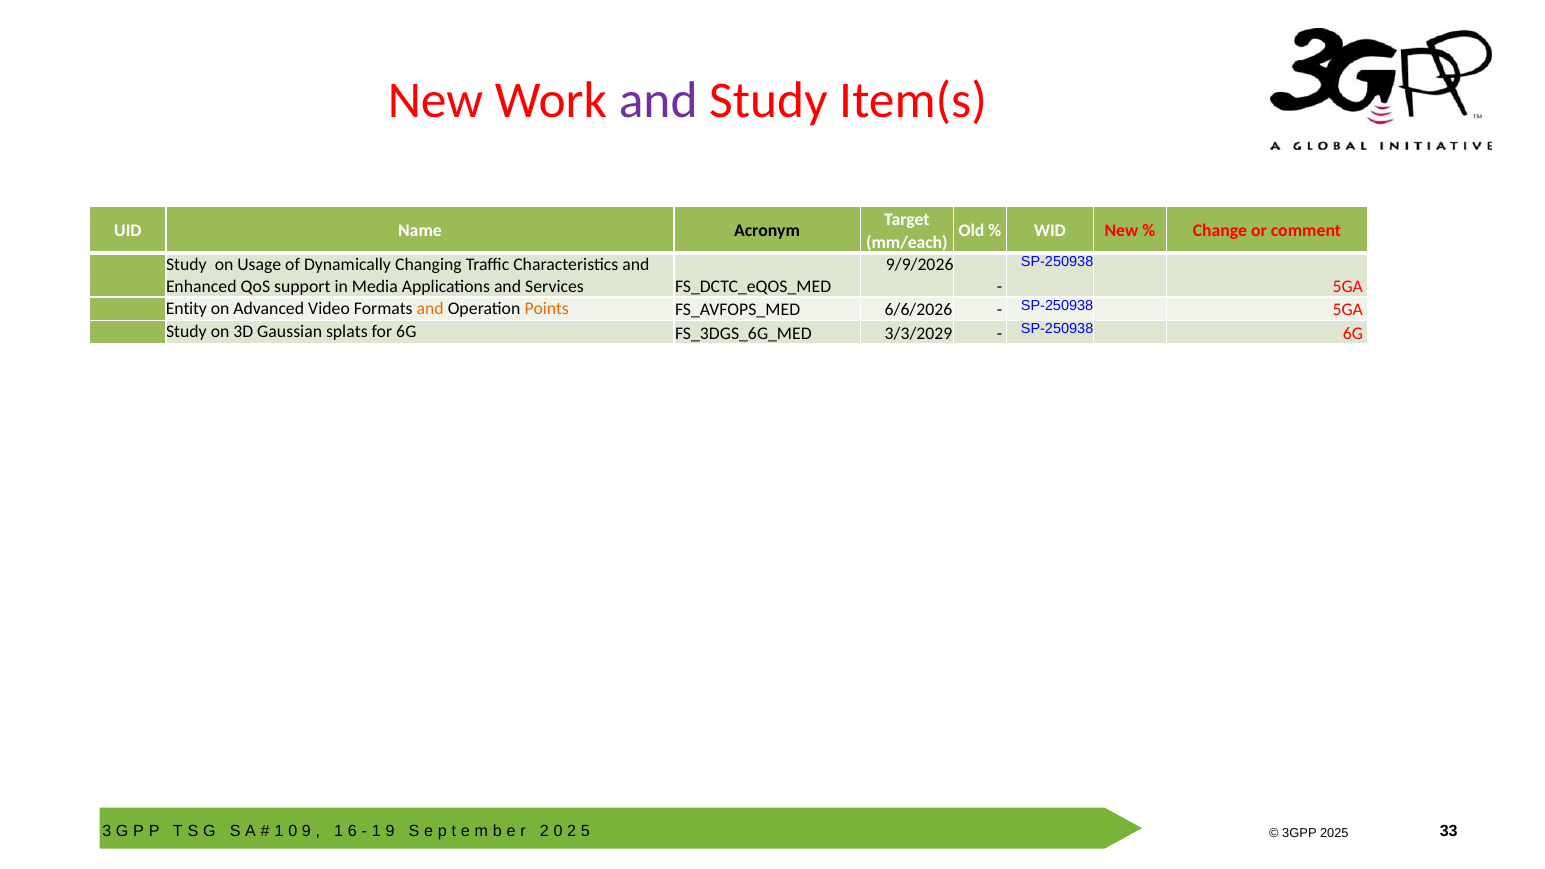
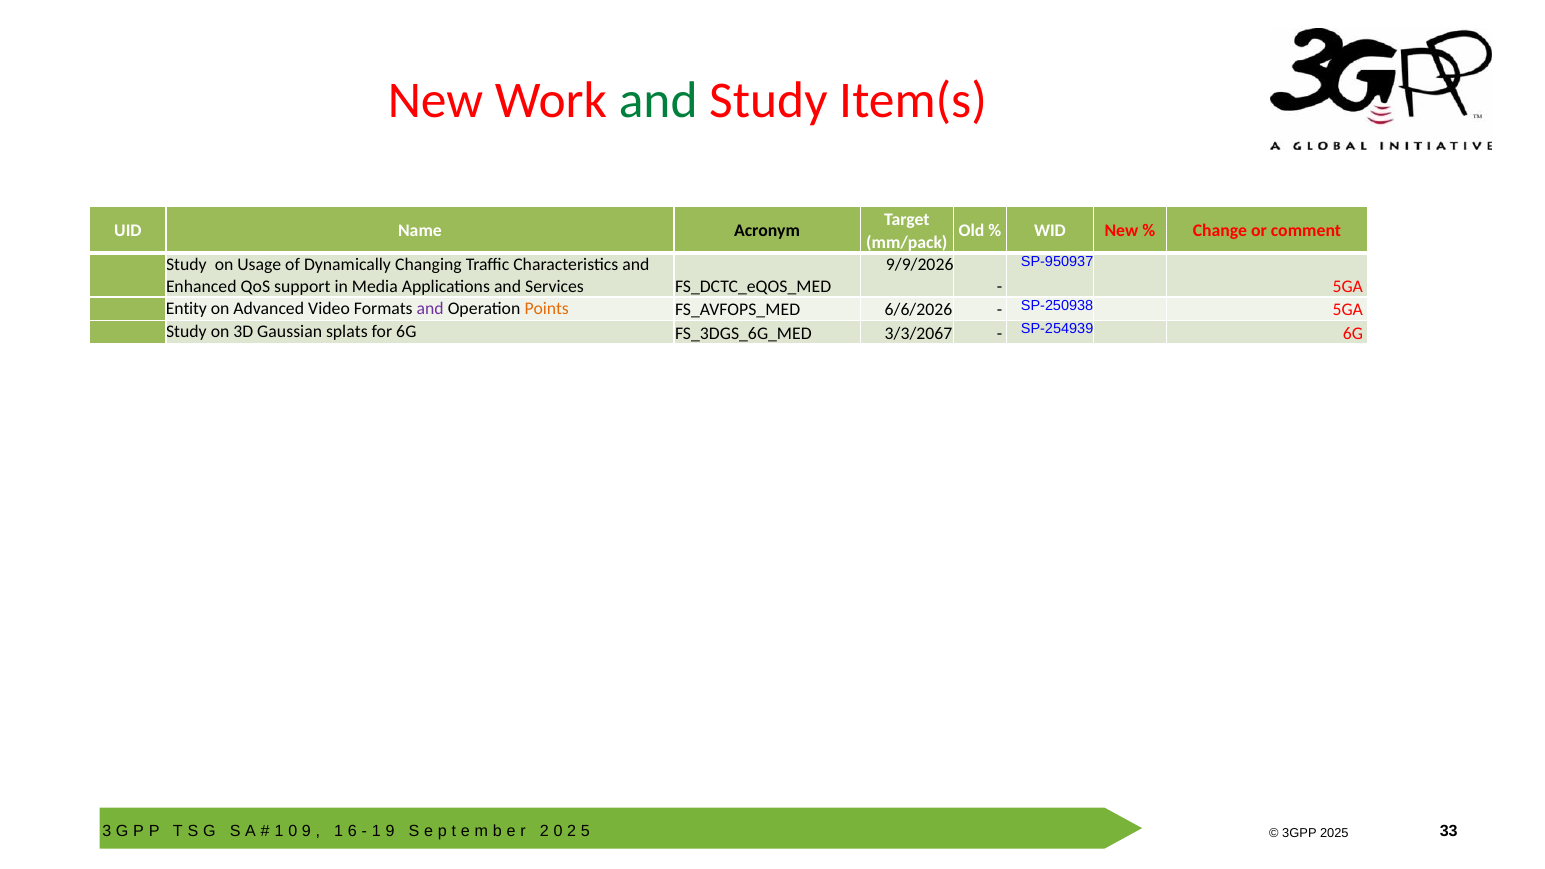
and colour: purple -> green (658, 101)
mm/each: mm/each -> mm/pack (907, 243)
SP-250938: SP-250938 -> SP-950937 (1057, 262)
and colour: orange -> purple (430, 308)
3/3/2029: 3/3/2029 -> 3/3/2067 (919, 333)
SP-250938: SP-250938 -> SP-254939 (1057, 329)
